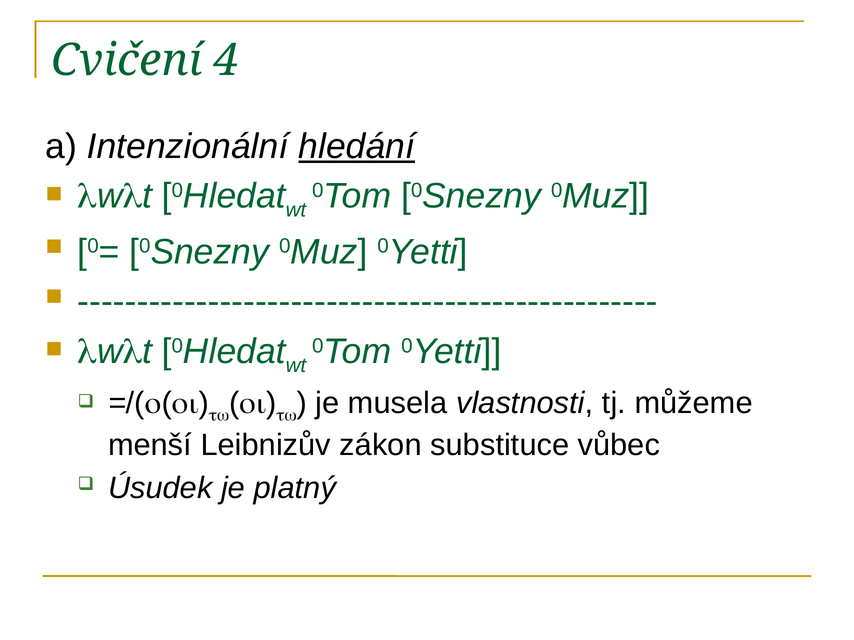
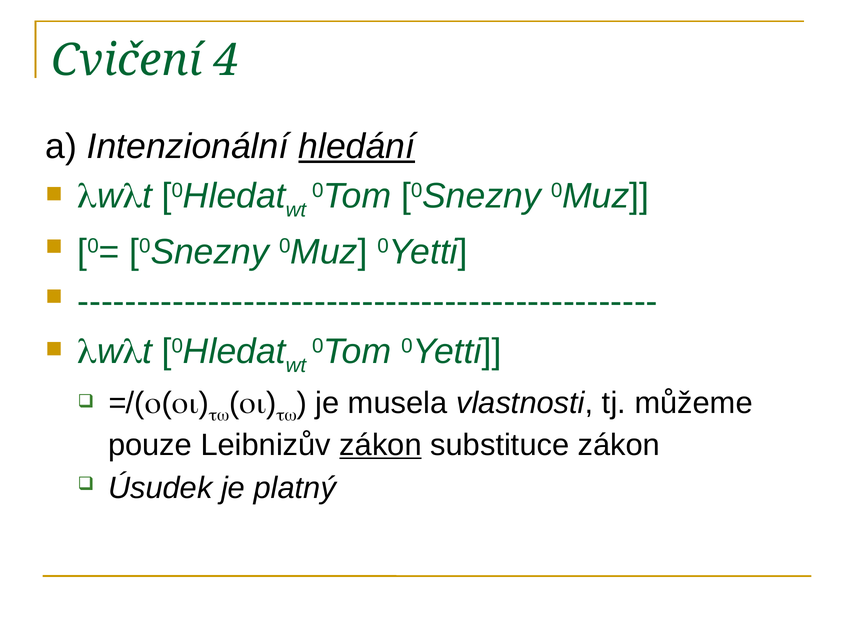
menší: menší -> pouze (150, 445)
zákon underline: none -> present (381, 445)
substituce vůbec: vůbec -> zákon (619, 445)
